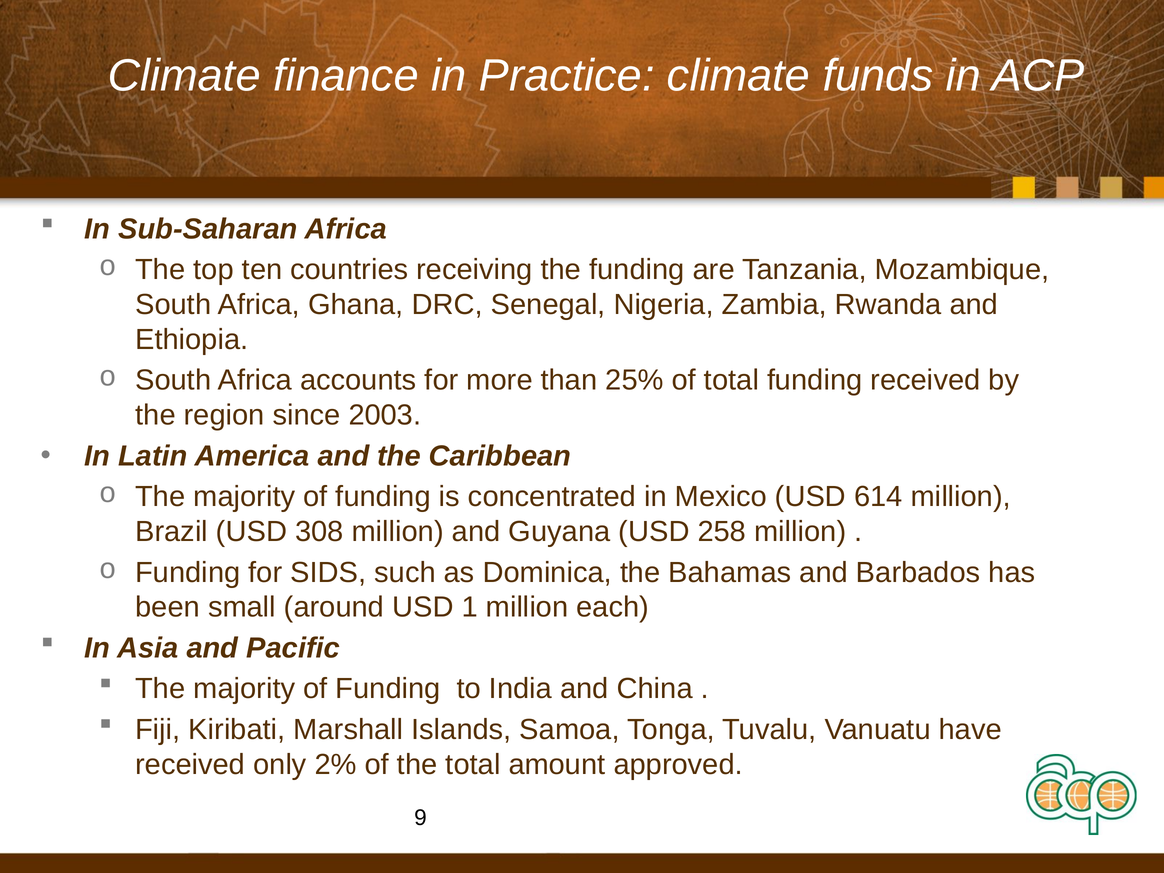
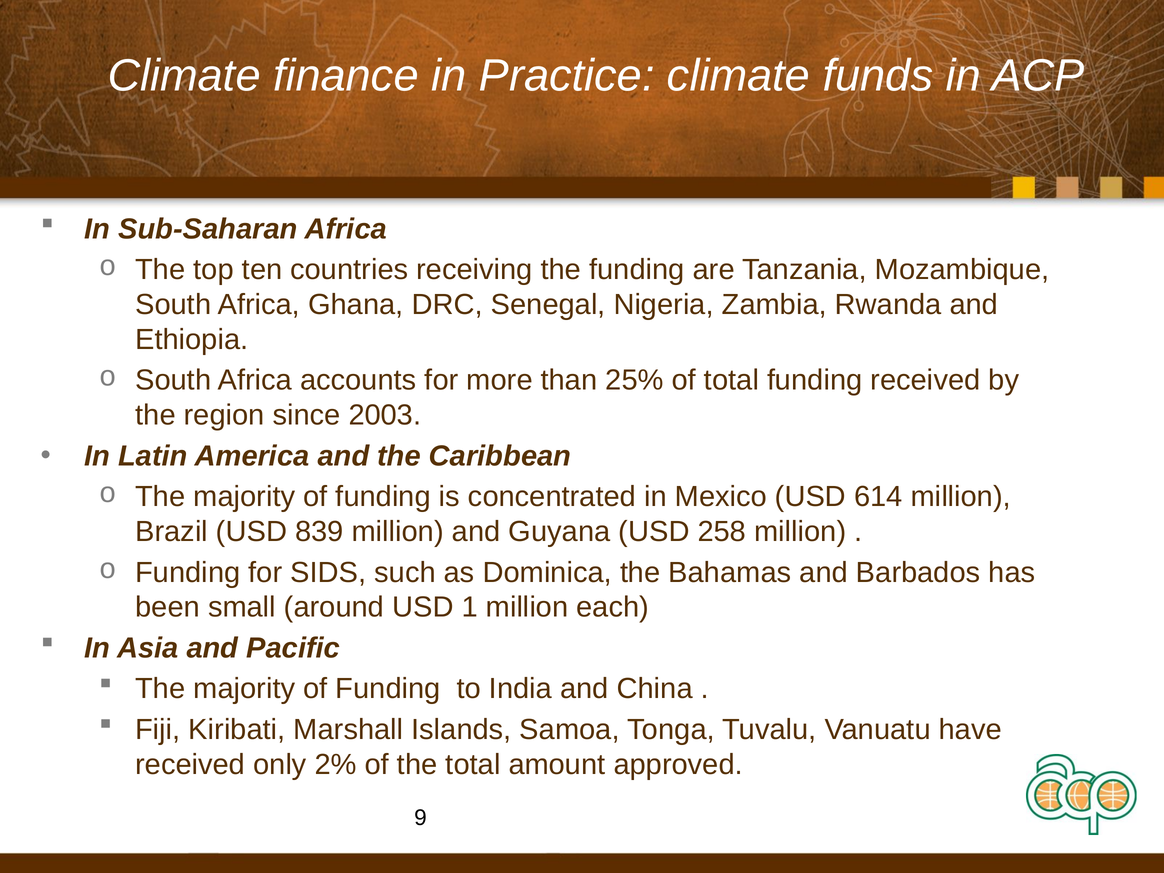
308: 308 -> 839 (319, 532)
